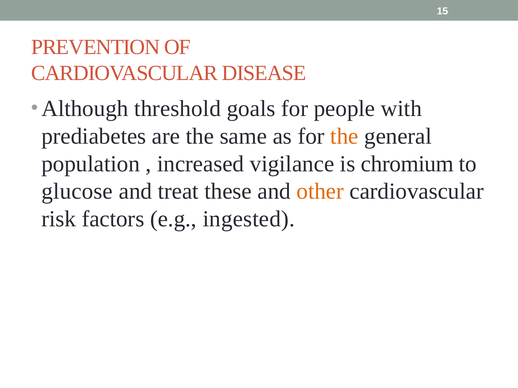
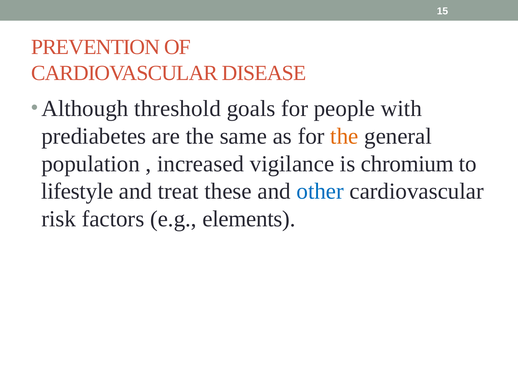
glucose: glucose -> lifestyle (77, 192)
other colour: orange -> blue (320, 192)
ingested: ingested -> elements (249, 219)
